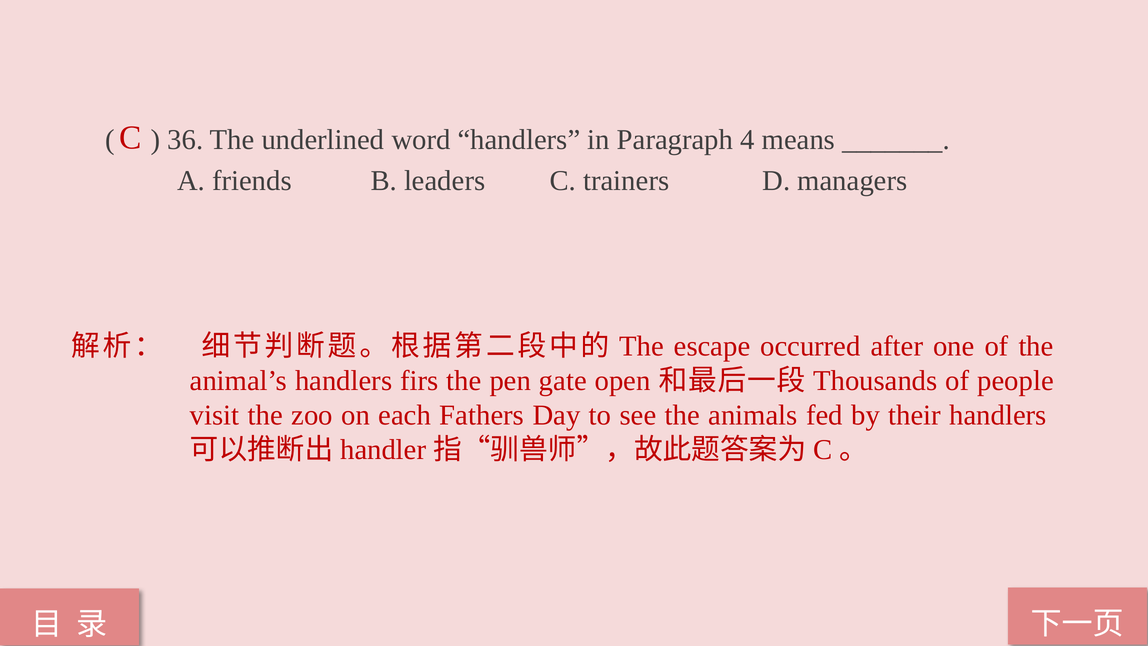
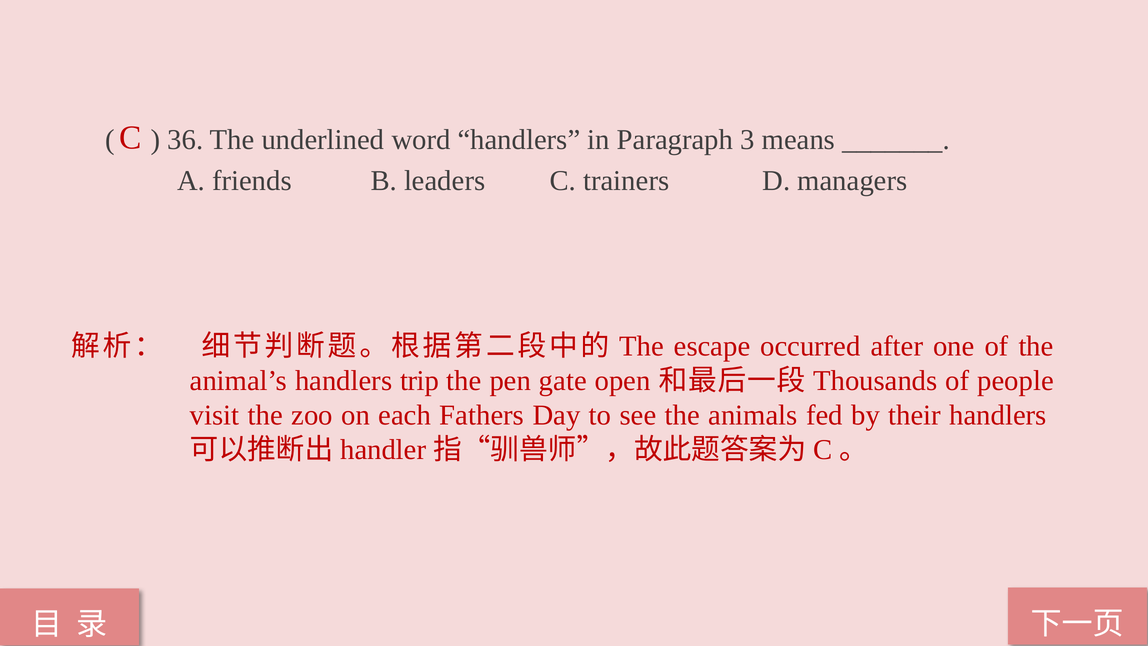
4: 4 -> 3 (747, 139)
firs: firs -> trip (420, 381)
